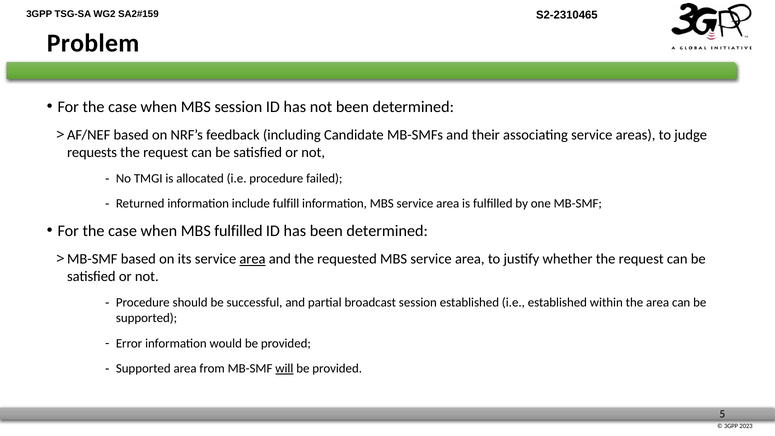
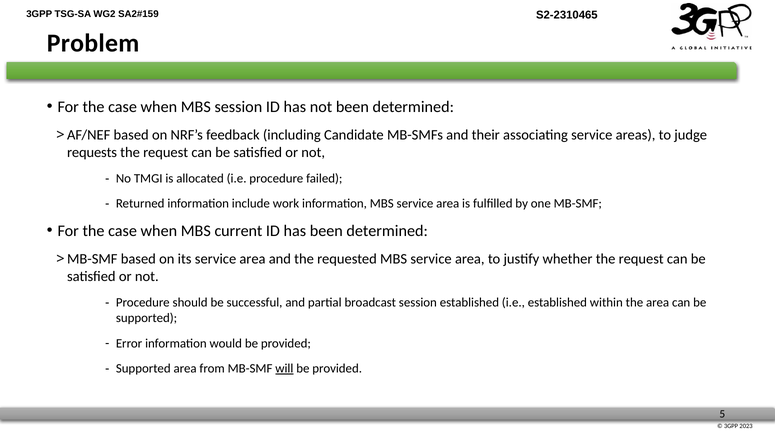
fulfill: fulfill -> work (286, 204)
MBS fulfilled: fulfilled -> current (238, 231)
area underline: present -> none (252, 259)
